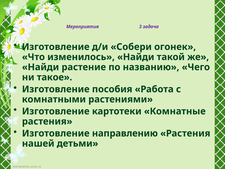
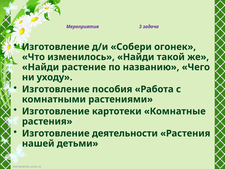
такое: такое -> уходу (55, 77)
направлению: направлению -> деятельности (125, 133)
